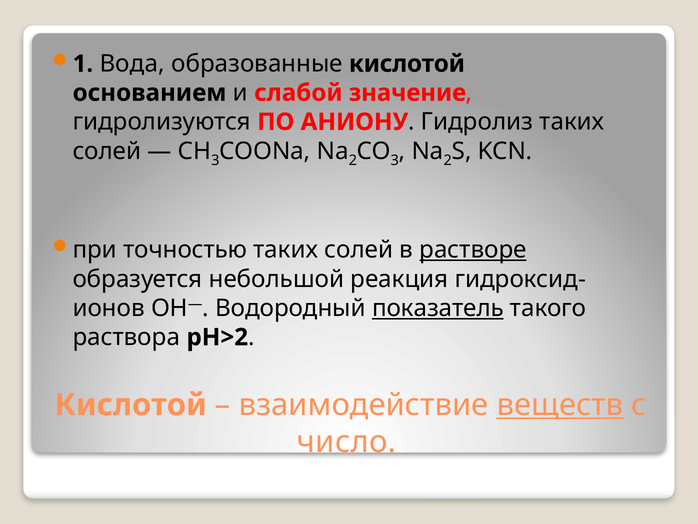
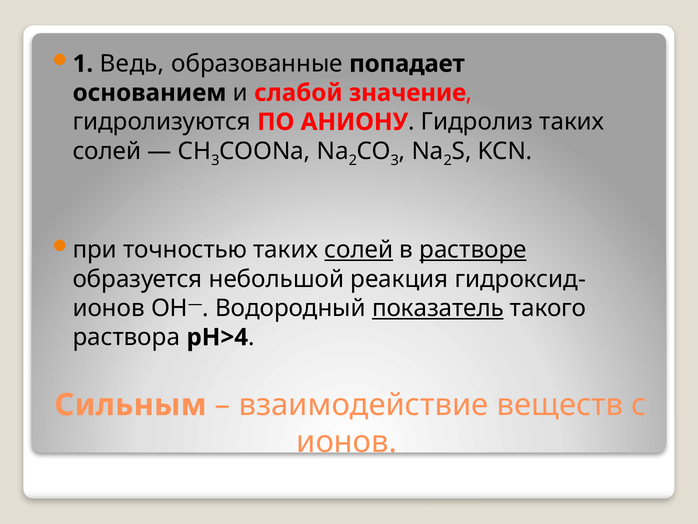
Вода: Вода -> Ведь (132, 64)
образованные кислотой: кислотой -> попадает (407, 64)
солей underline: none -> present (359, 250)
рН>2: рН>2 -> рН>4 (217, 337)
Кислотой: Кислотой -> Сильным (131, 405)
веществ underline: present -> none (560, 405)
число: число -> ионов (347, 442)
